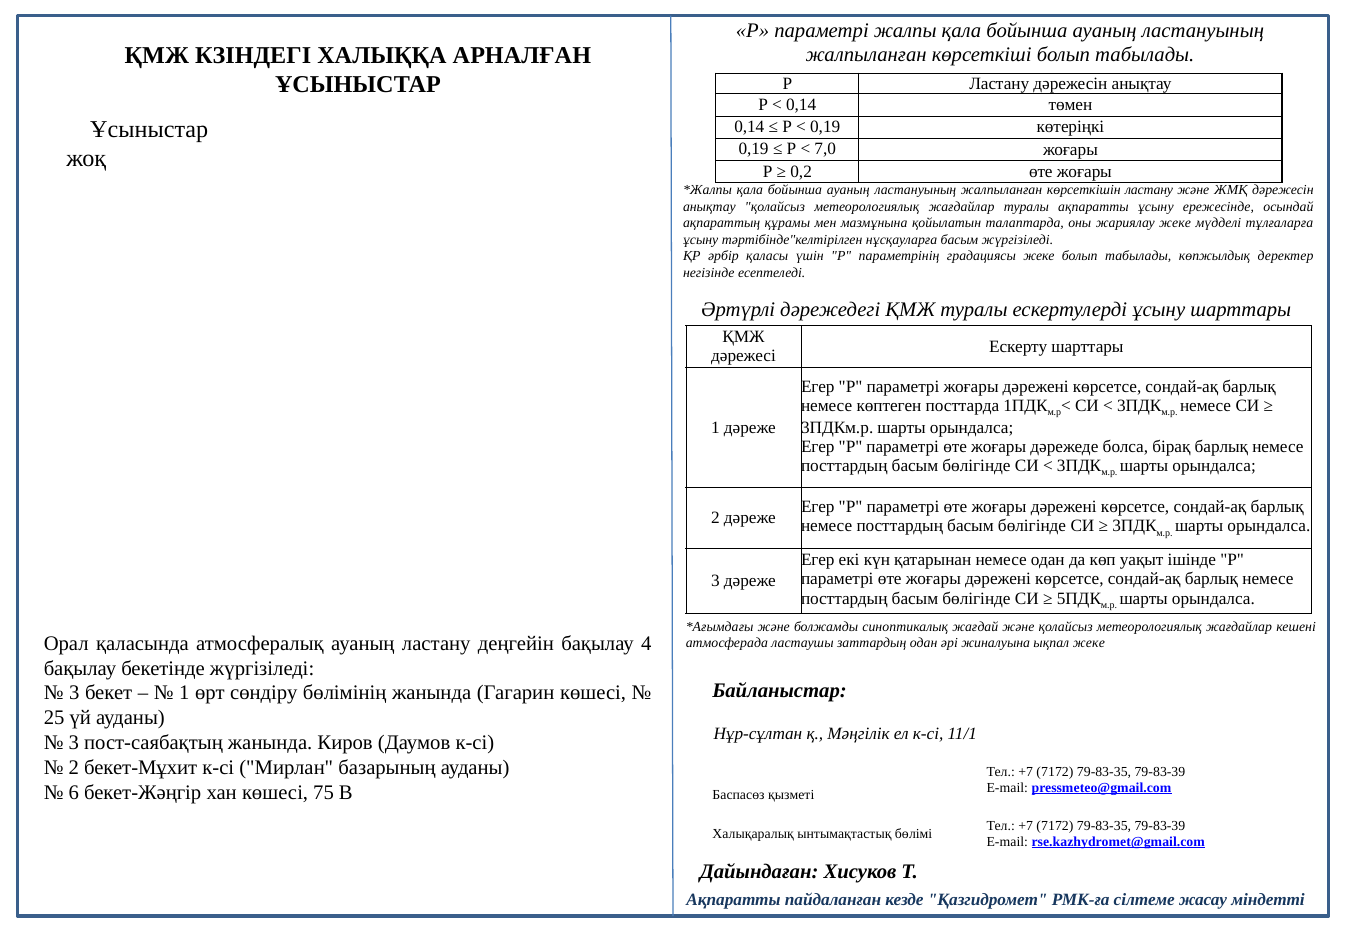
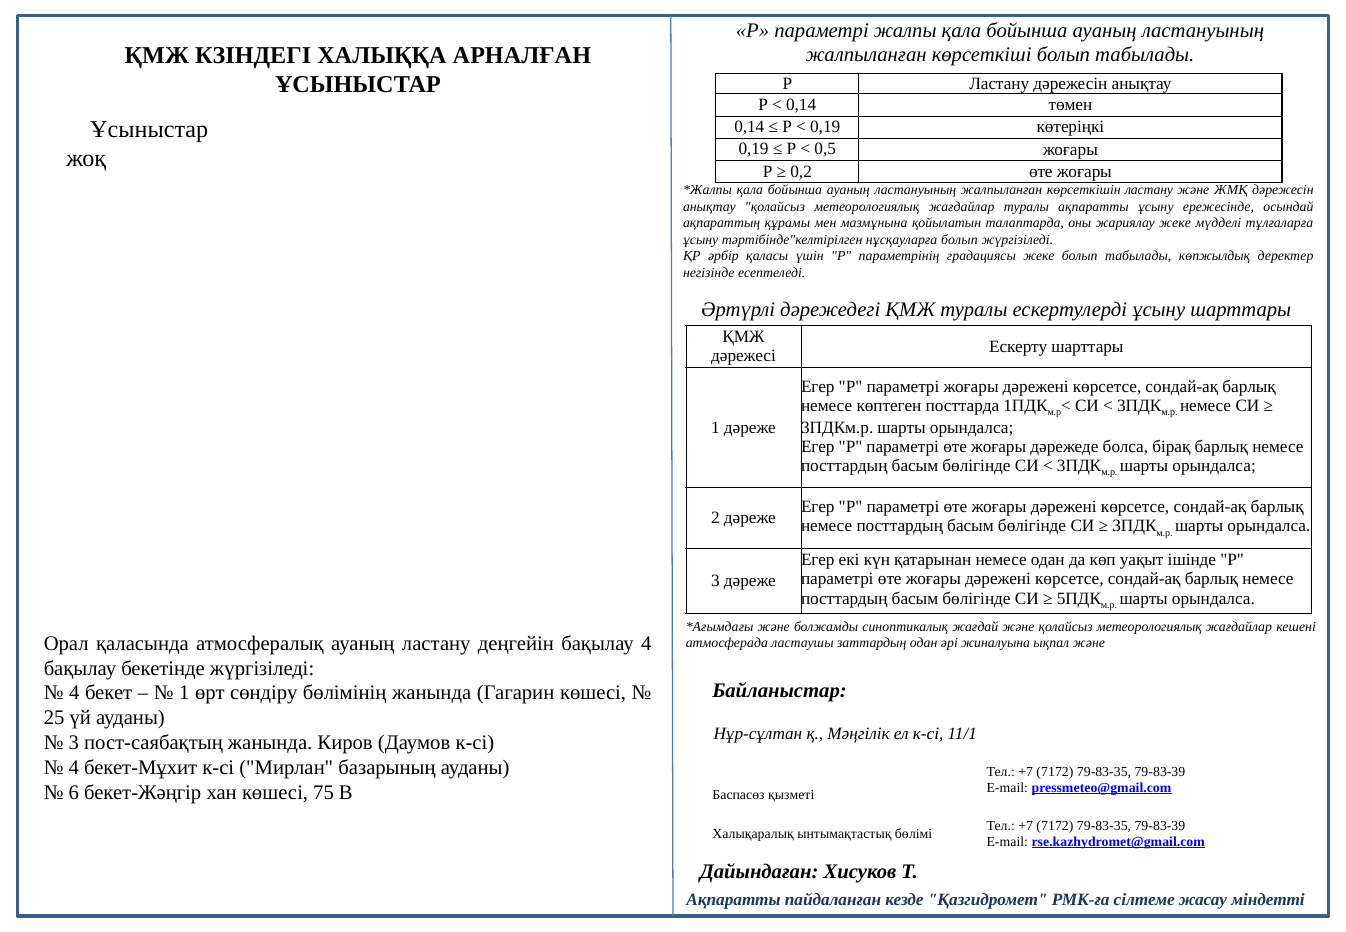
7,0: 7,0 -> 0,5 (825, 149)
нұсқауларға басым: басым -> болып (959, 240)
ықпал жеке: жеке -> және (1089, 643)
3: 3 -> 4 (74, 693)
2: 2 -> 4 (74, 767)
